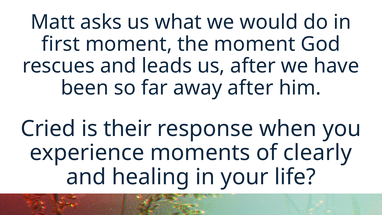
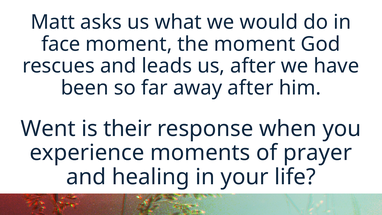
first: first -> face (61, 44)
Cried: Cried -> Went (48, 129)
clearly: clearly -> prayer (318, 153)
